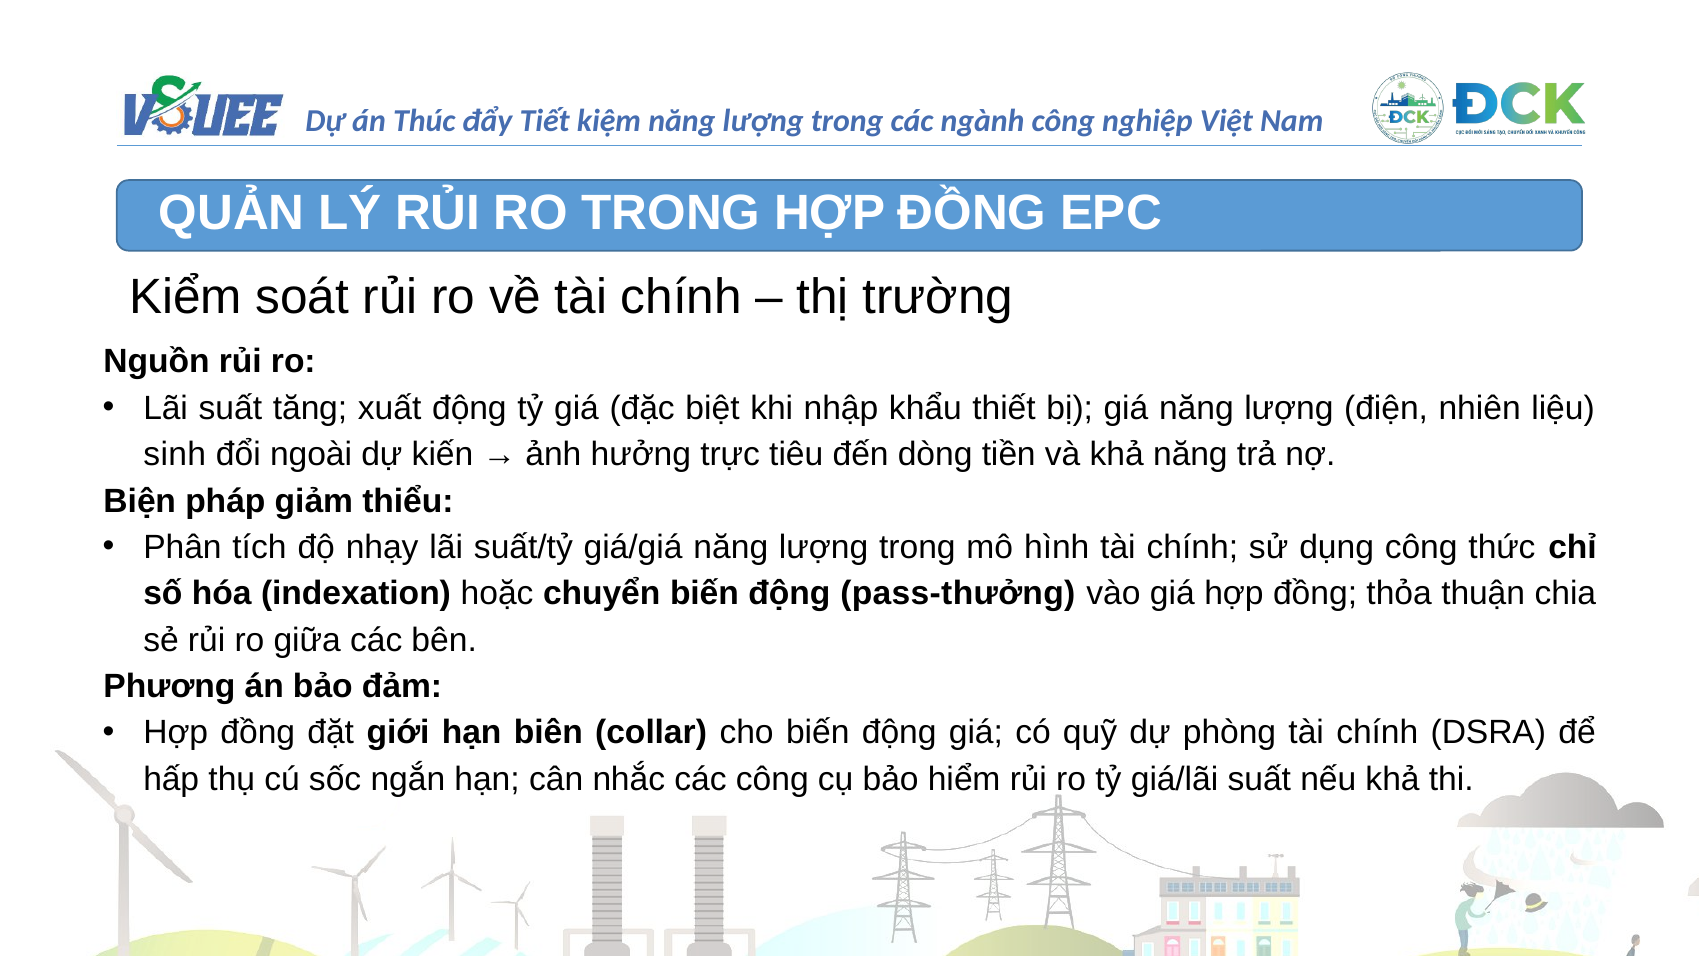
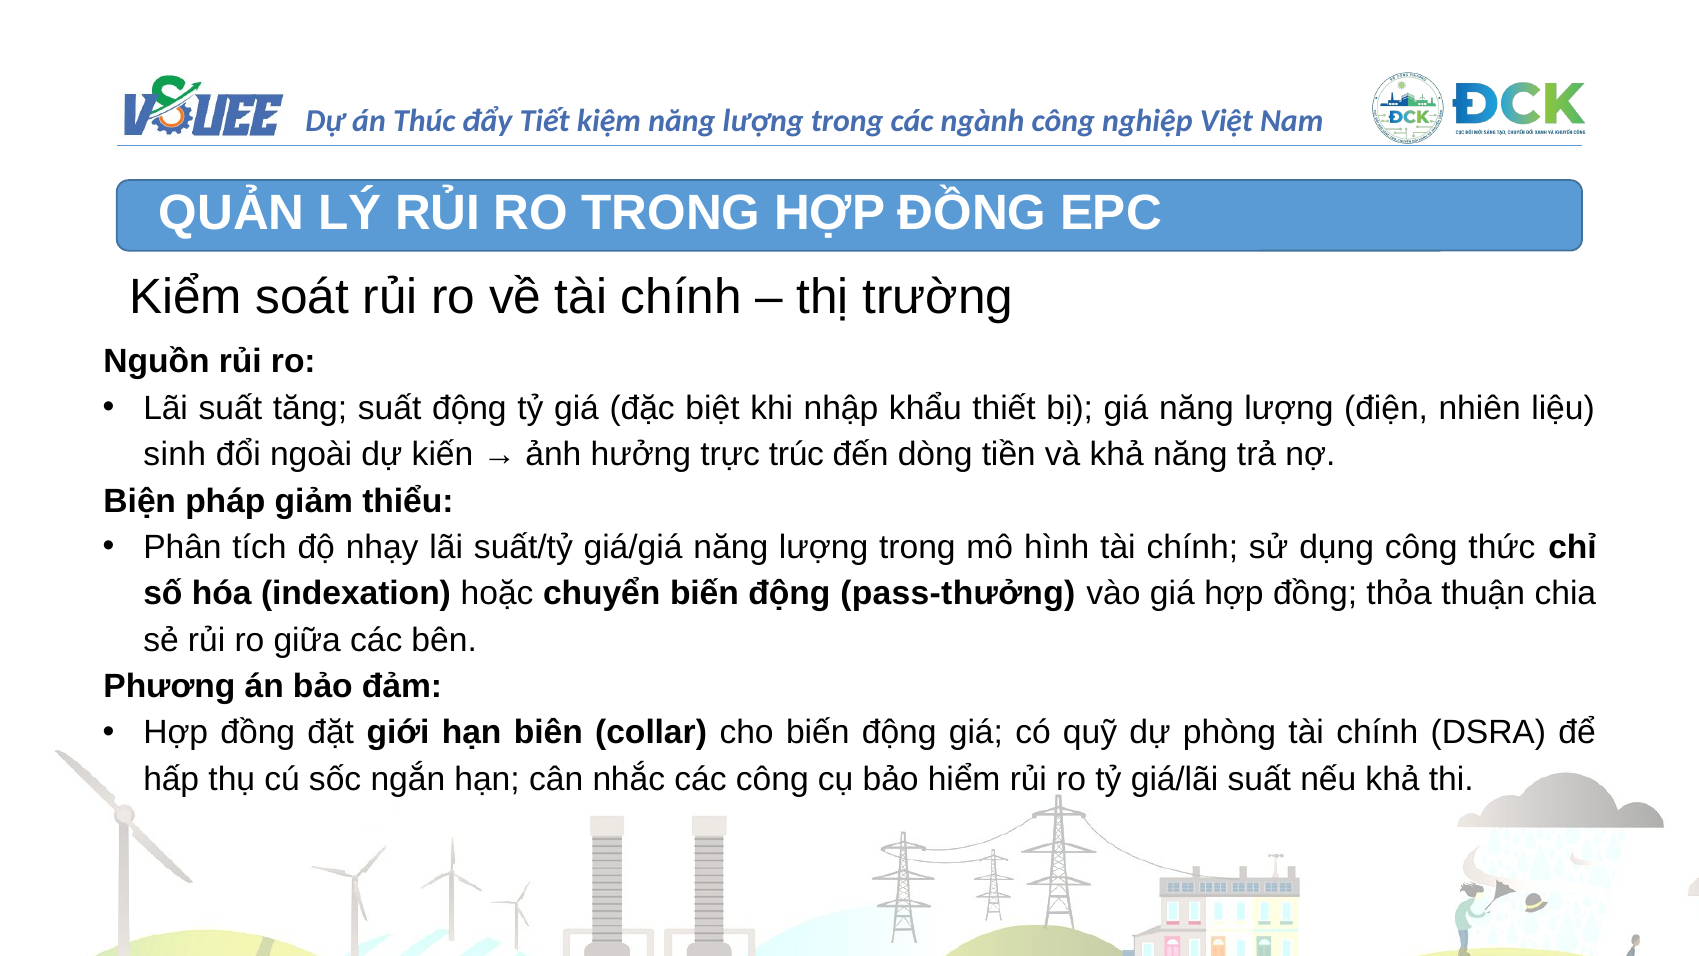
tăng xuất: xuất -> suất (390, 408)
tiêu: tiêu -> trúc (796, 454)
